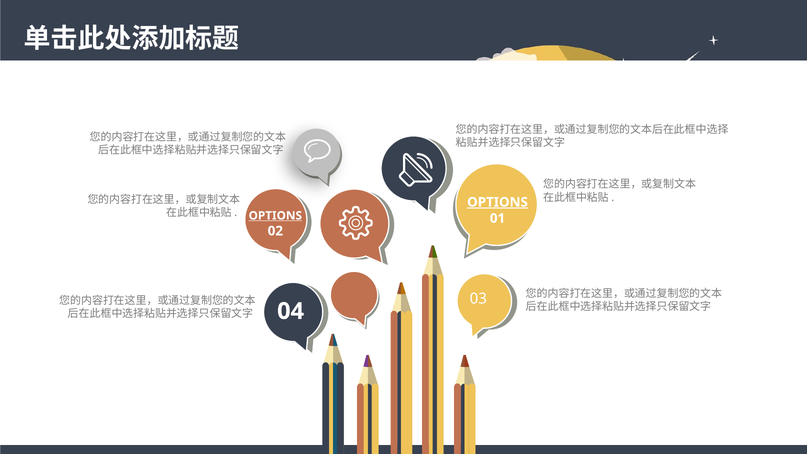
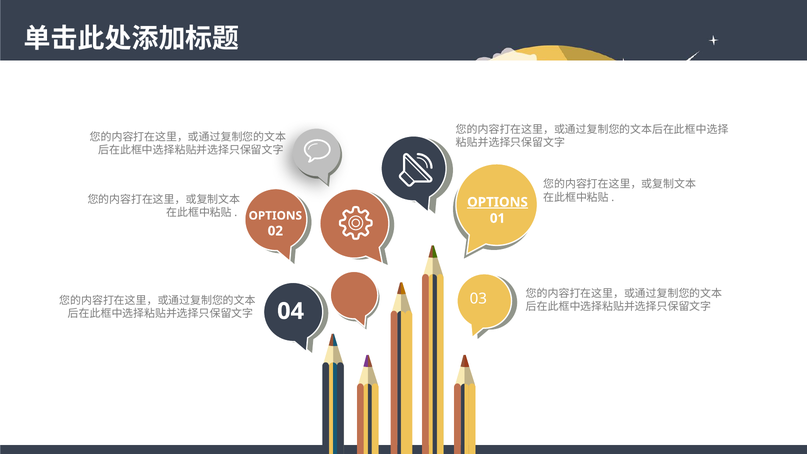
OPTIONS underline: present -> none (275, 216)
